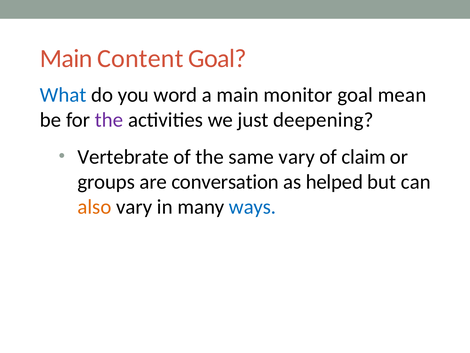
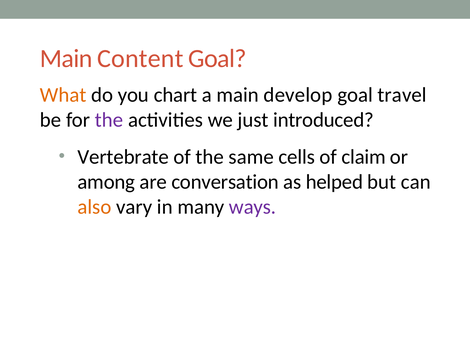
What colour: blue -> orange (63, 95)
word: word -> chart (175, 95)
monitor: monitor -> develop (298, 95)
mean: mean -> travel (402, 95)
deepening: deepening -> introduced (323, 120)
same vary: vary -> cells (297, 157)
groups: groups -> among (106, 182)
ways colour: blue -> purple (253, 207)
